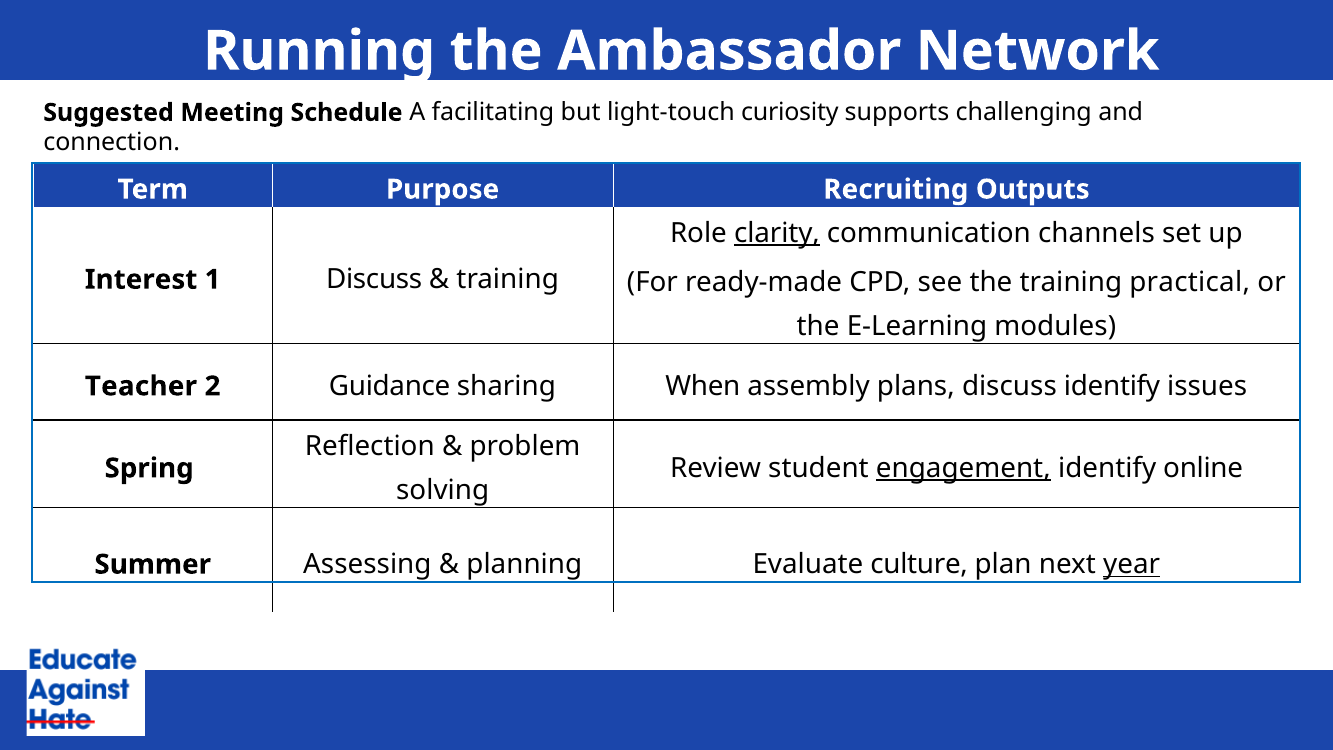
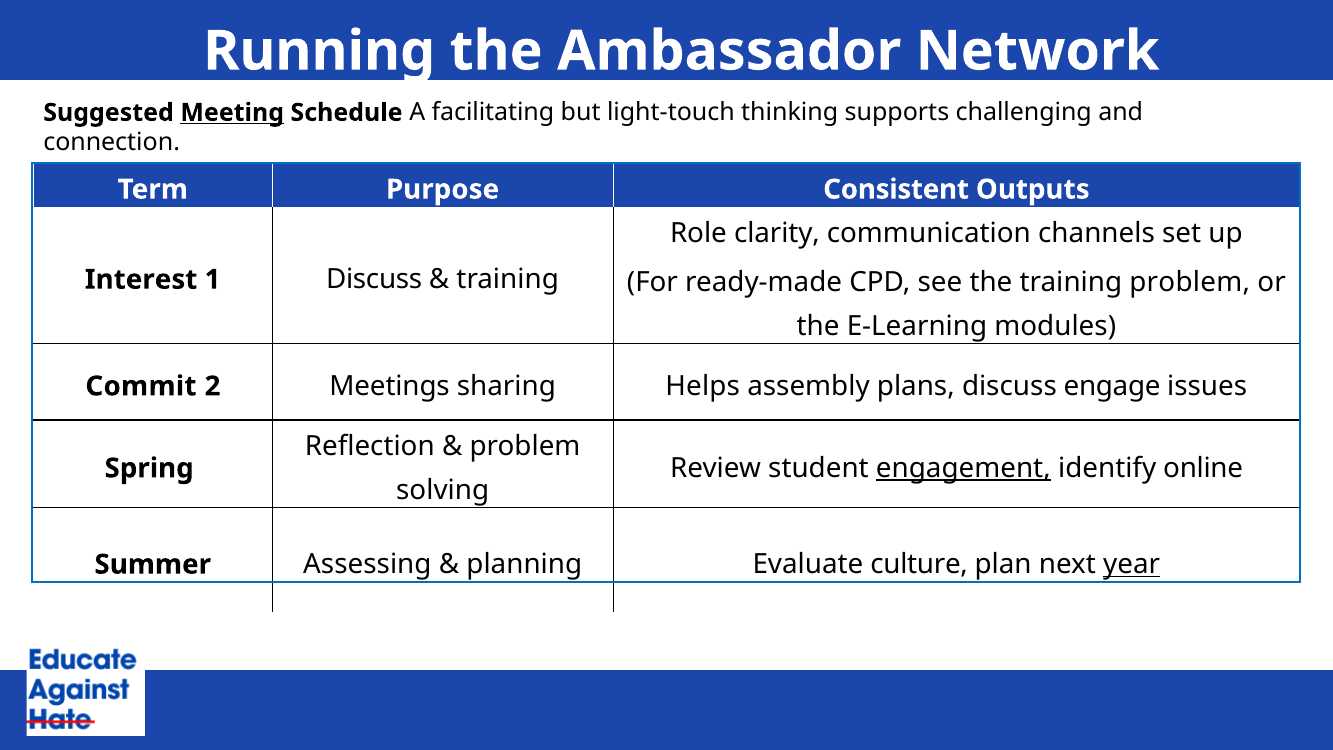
Meeting underline: none -> present (232, 113)
curiosity: curiosity -> thinking (790, 113)
Recruiting: Recruiting -> Consistent (896, 189)
clarity underline: present -> none (777, 233)
training practical: practical -> problem (1190, 282)
Teacher: Teacher -> Commit (141, 386)
Guidance: Guidance -> Meetings (390, 386)
When: When -> Helps (703, 386)
discuss identify: identify -> engage (1112, 386)
